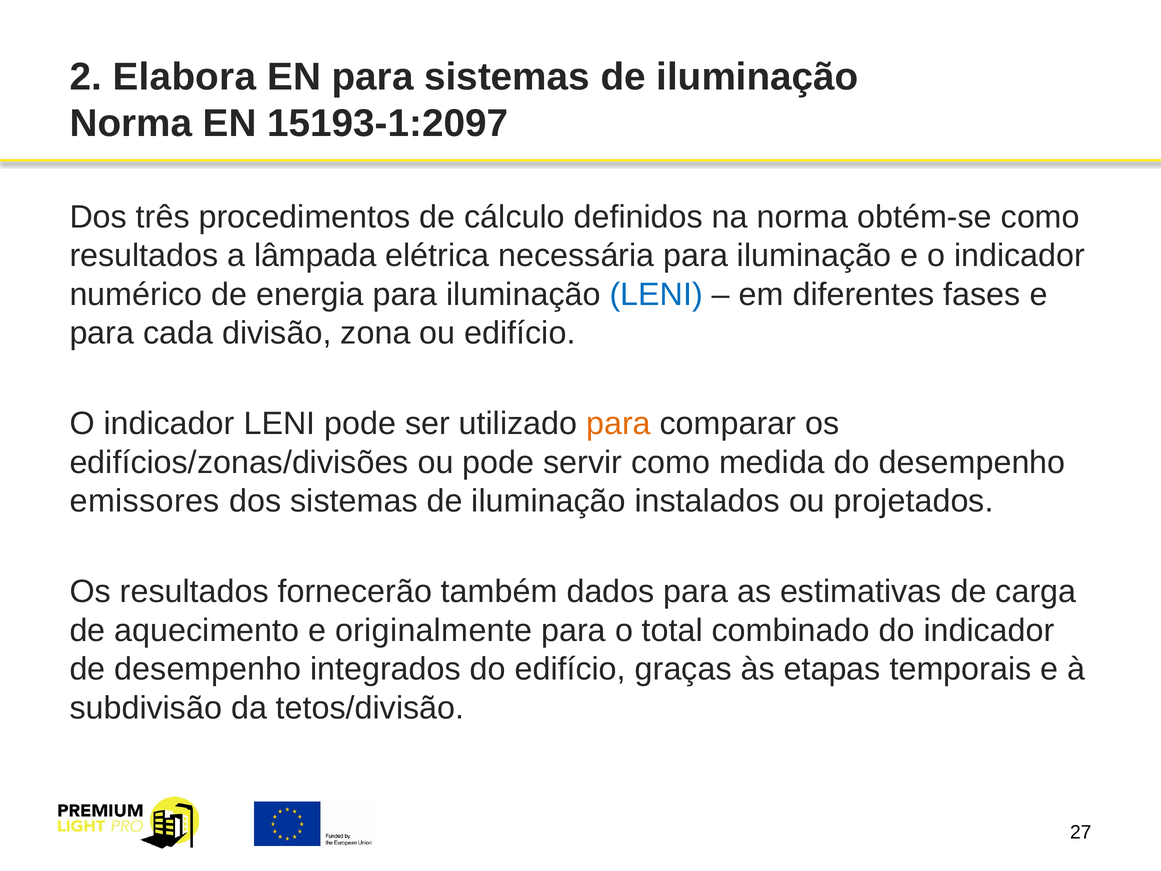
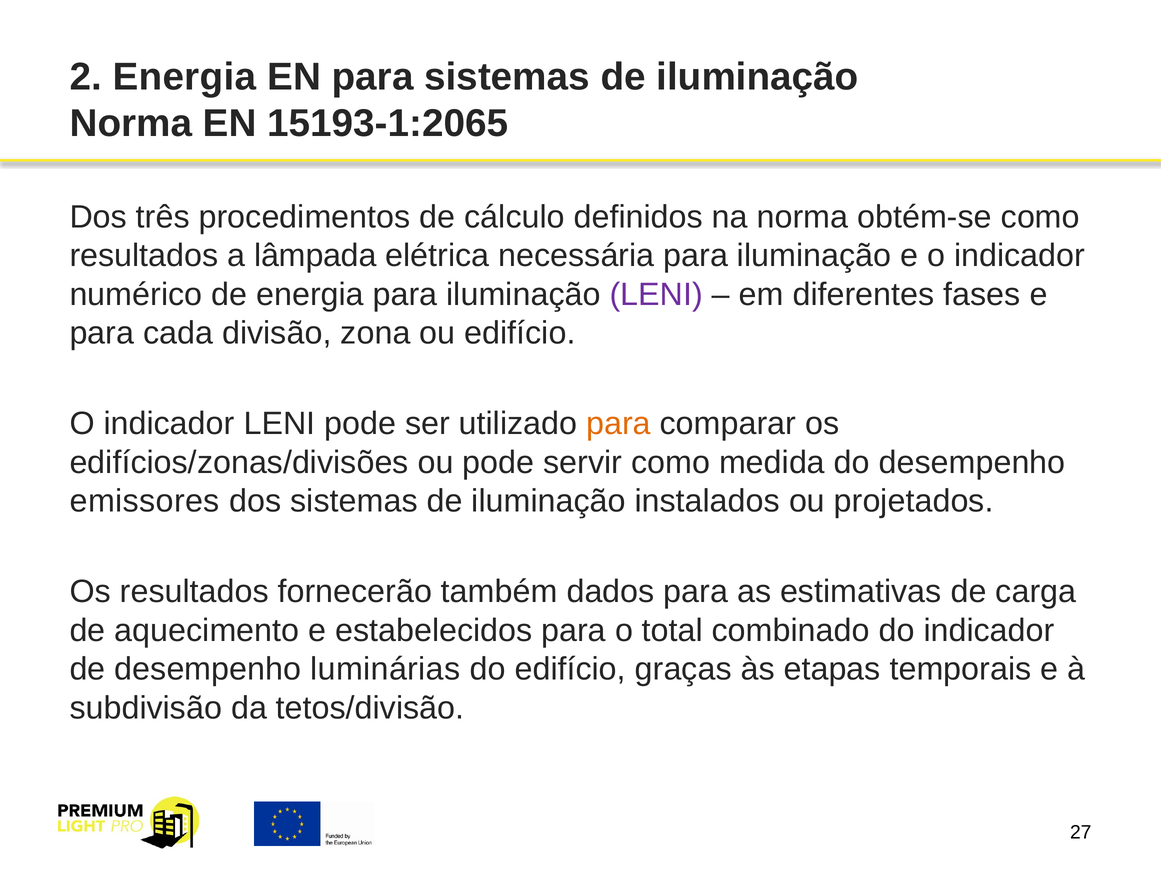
2 Elabora: Elabora -> Energia (184, 77)
15193-1:2097: 15193-1:2097 -> 15193-1:2065 (388, 123)
LENI colour: blue -> purple (656, 294)
originalmente: originalmente -> estabelecidos (434, 630)
integrados: integrados -> luminárias (385, 669)
